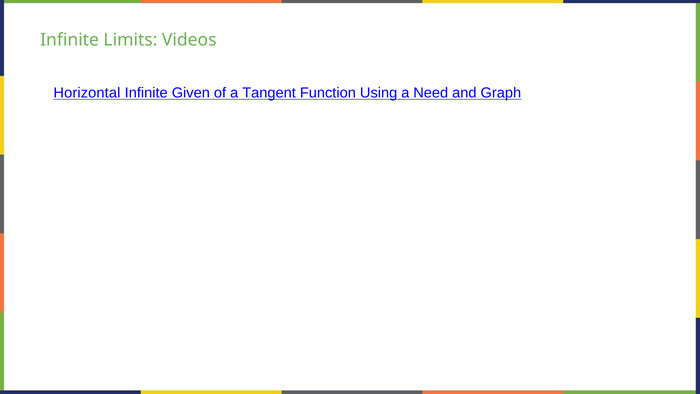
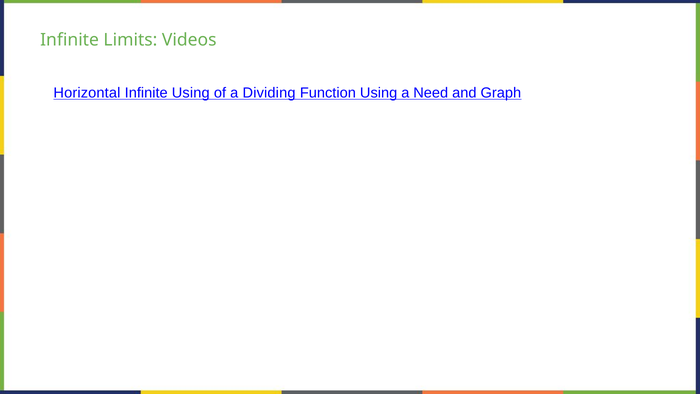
Infinite Given: Given -> Using (191, 93)
Tangent: Tangent -> Dividing (269, 93)
